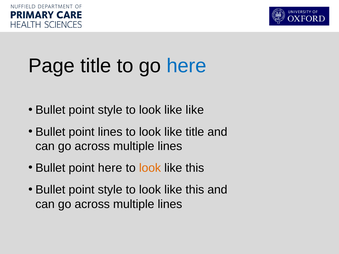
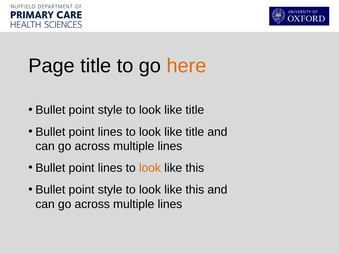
here colour: blue -> orange (187, 66)
like: like -> title (195, 110)
here: here -> lines (110, 168)
